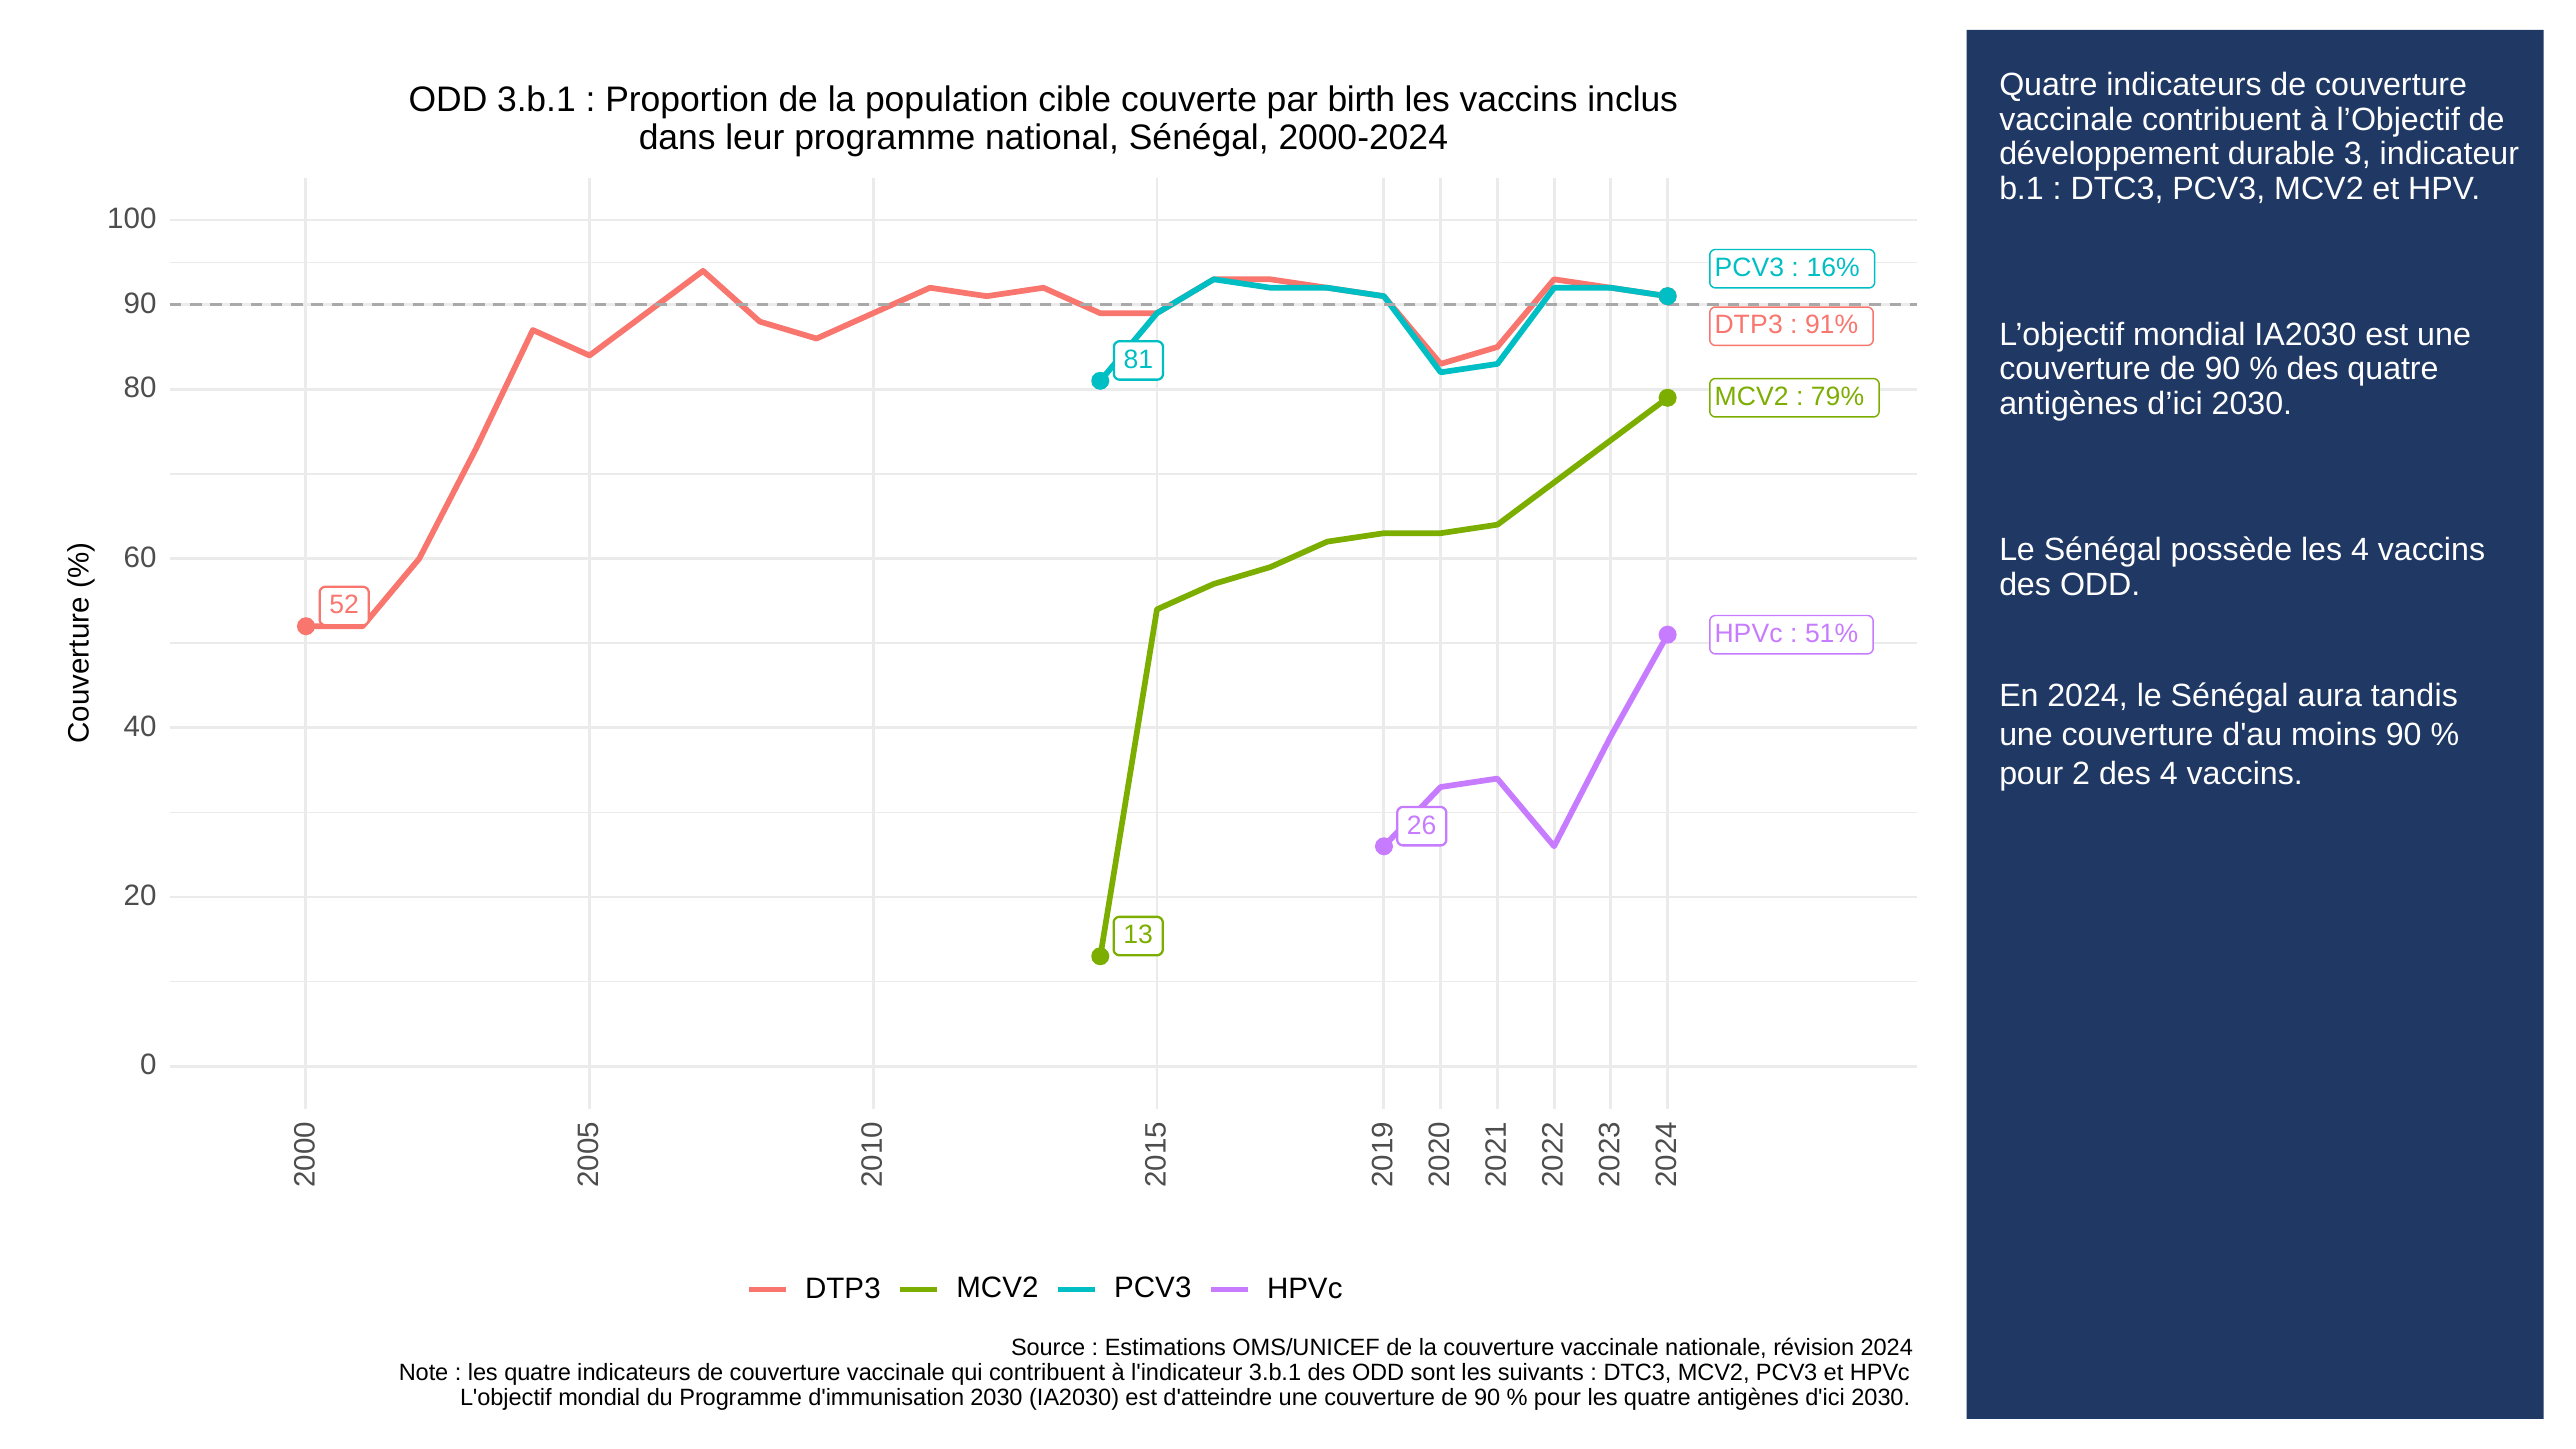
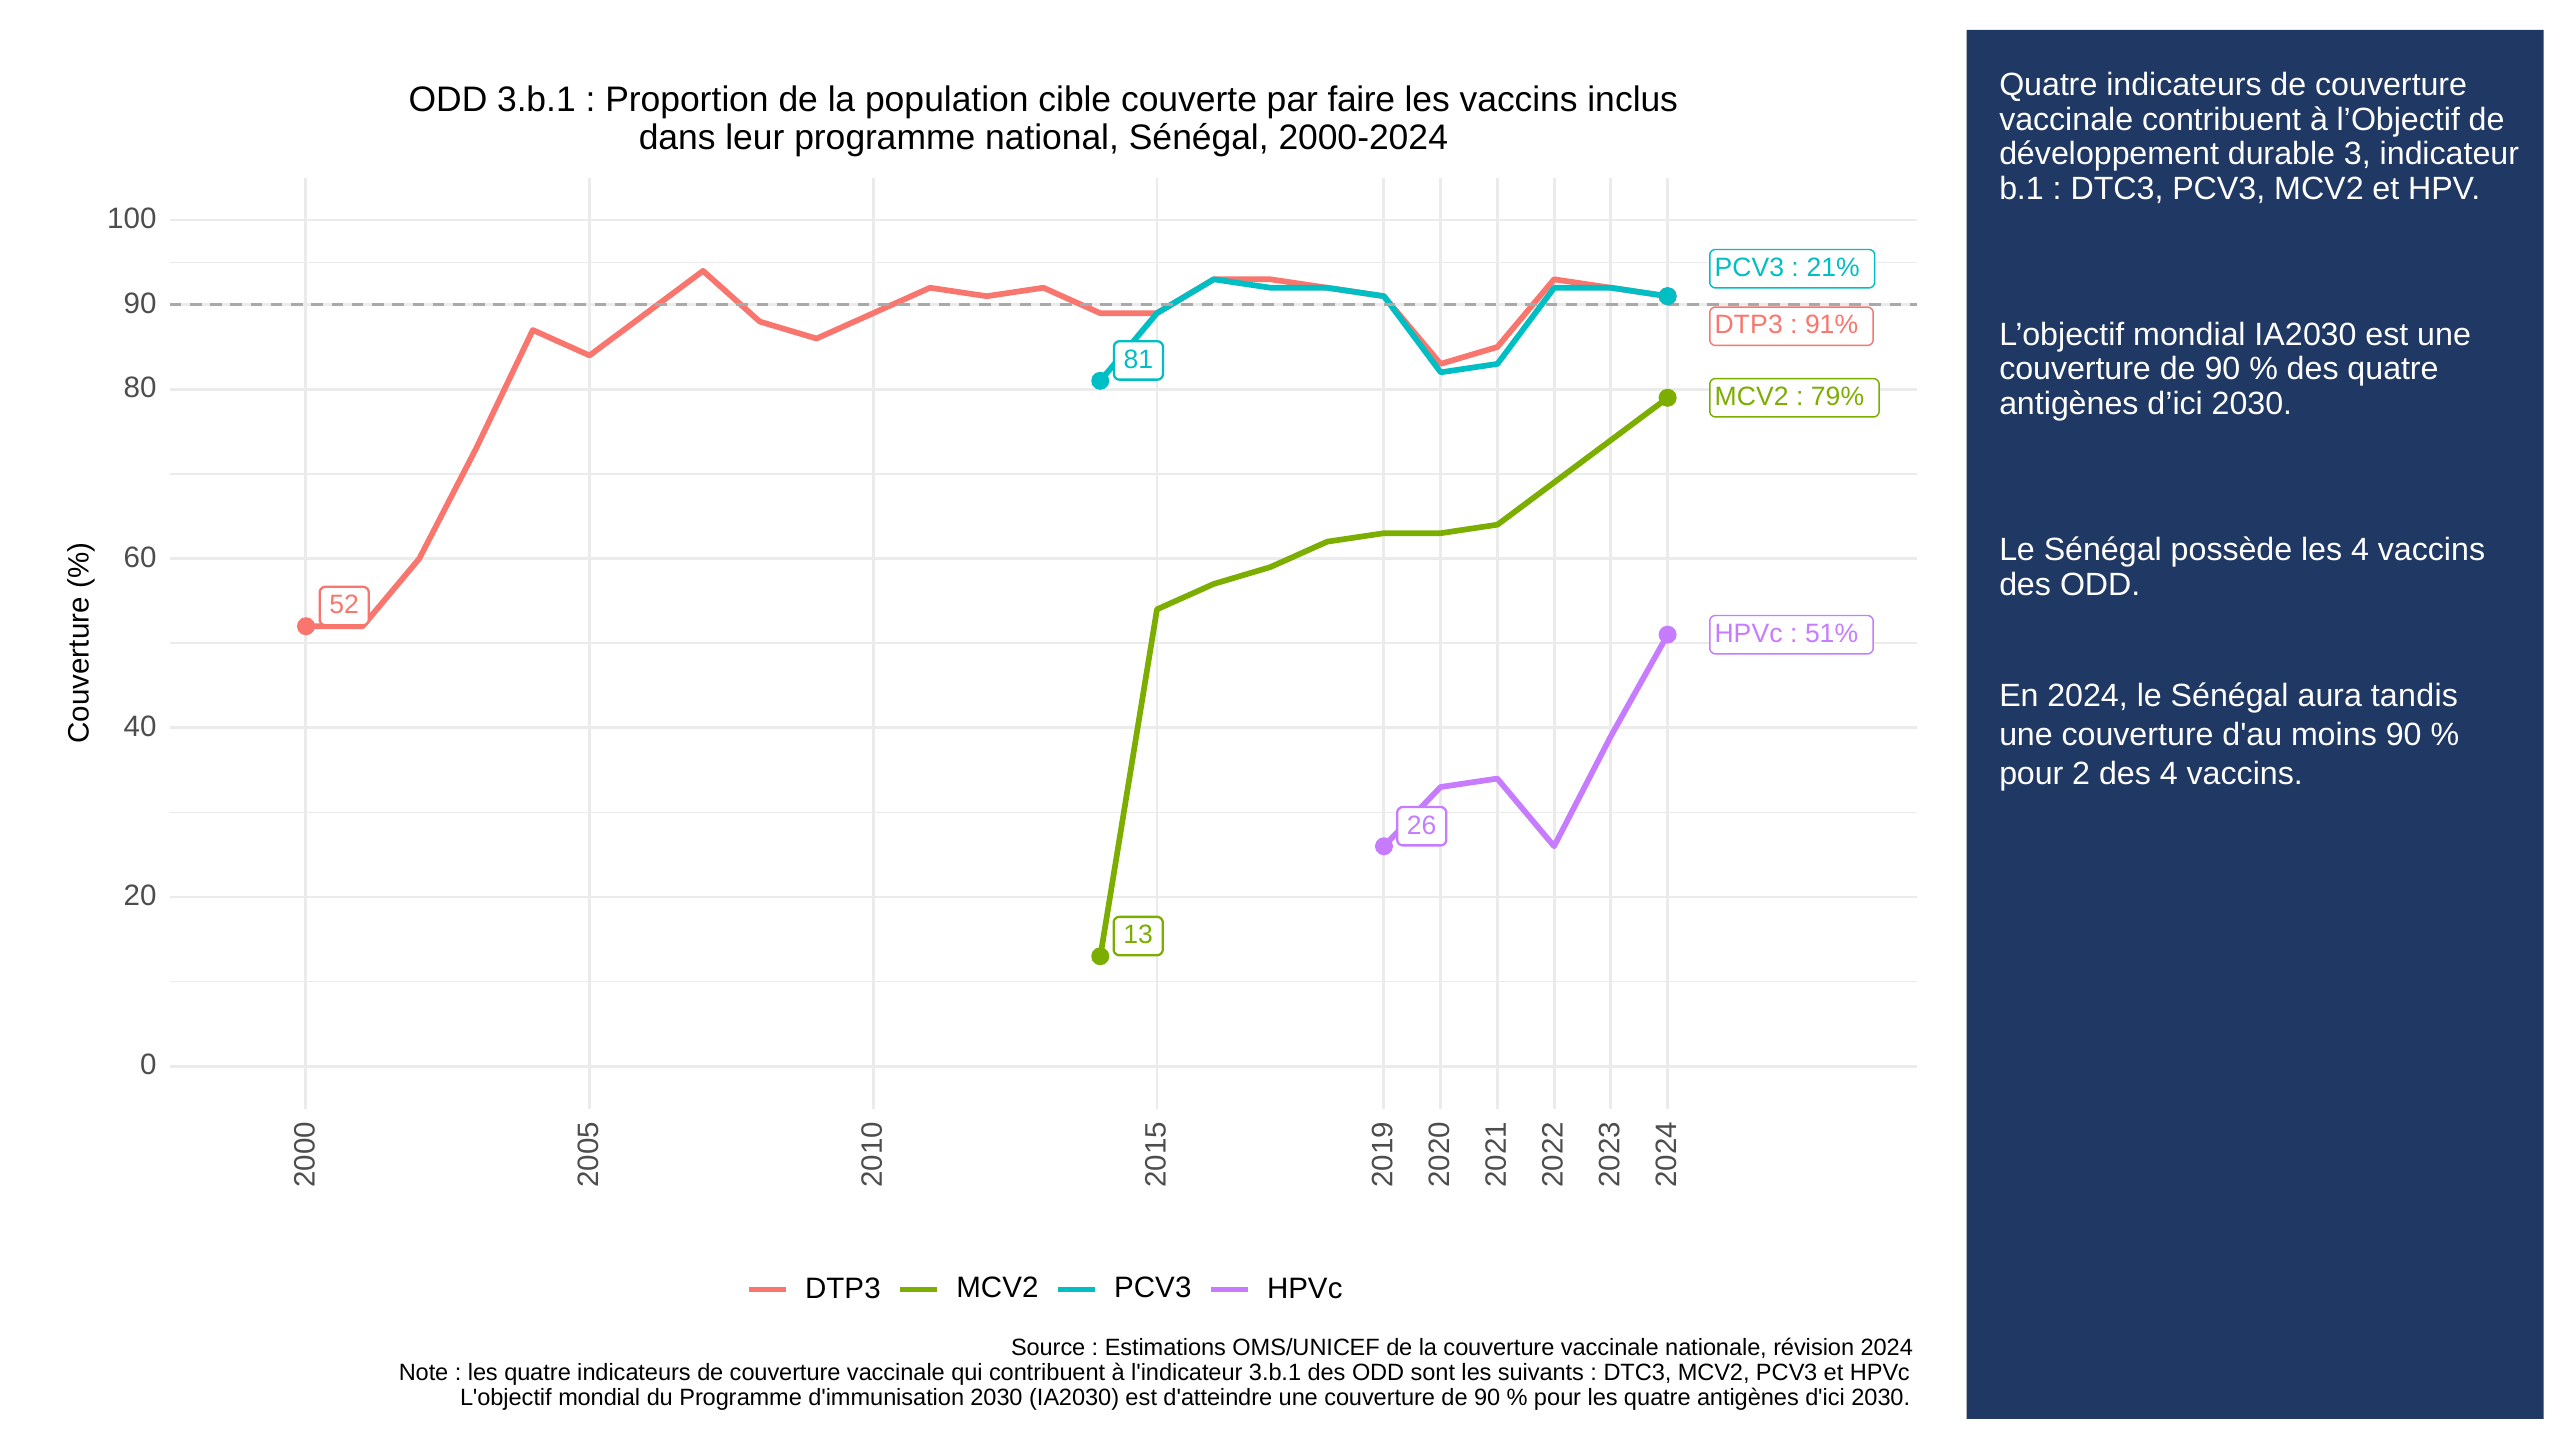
birth: birth -> faire (1361, 100)
16%: 16% -> 21% (1833, 267)
